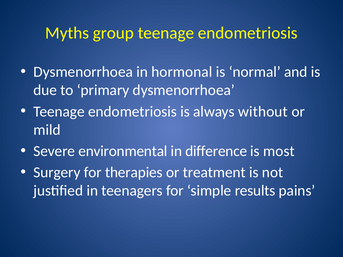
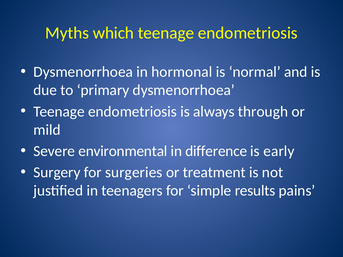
group: group -> which (113, 33)
without: without -> through (263, 112)
most: most -> early (279, 151)
therapies: therapies -> surgeries (134, 173)
